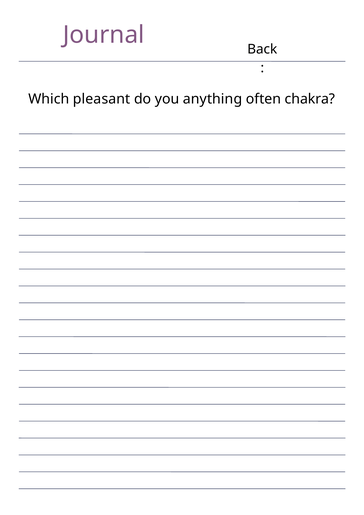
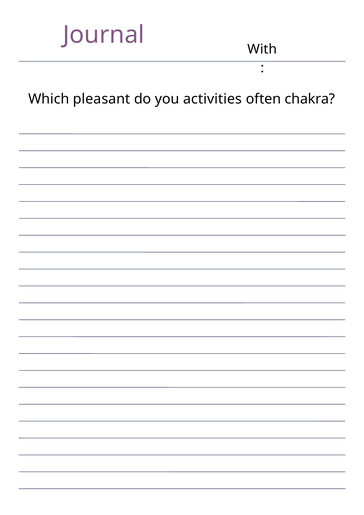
Back: Back -> With (262, 49)
anything: anything -> activities (213, 99)
